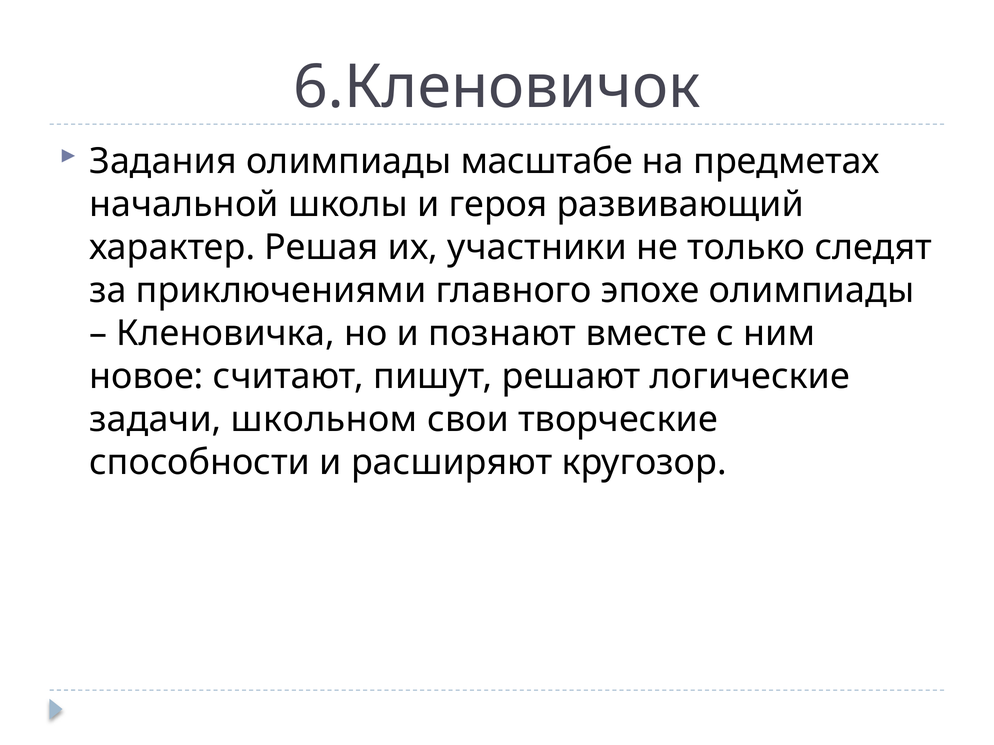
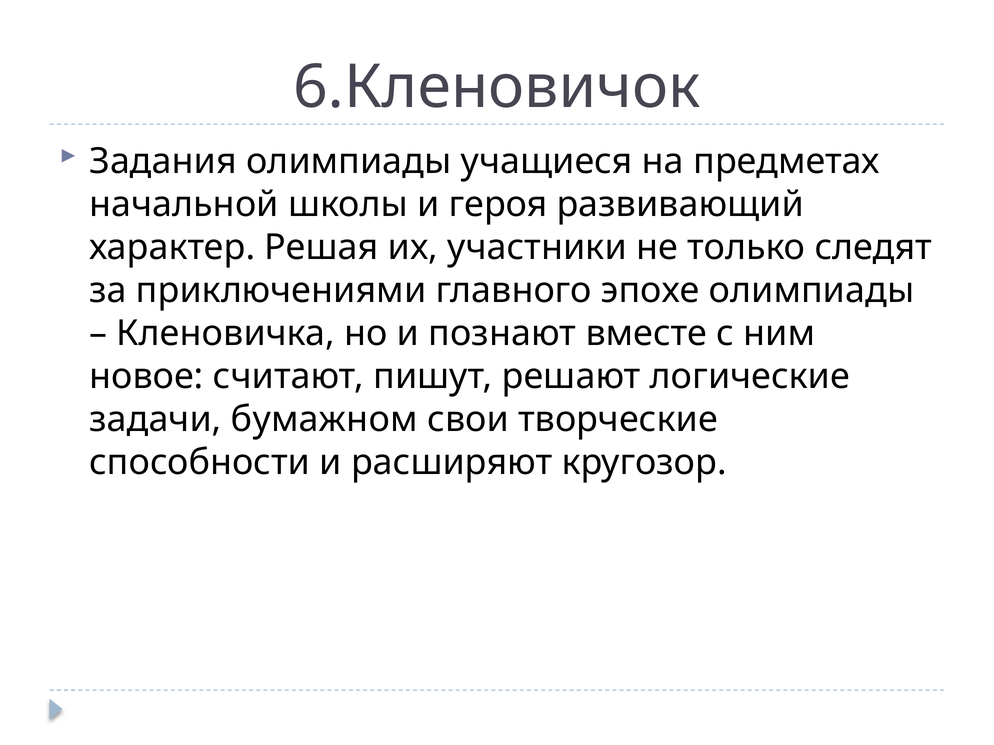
масштабе: масштабе -> учащиеся (547, 161)
школьном: школьном -> бумажном (324, 420)
